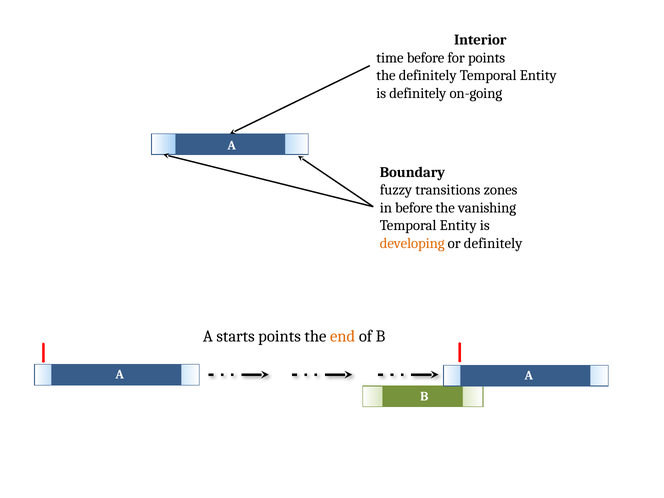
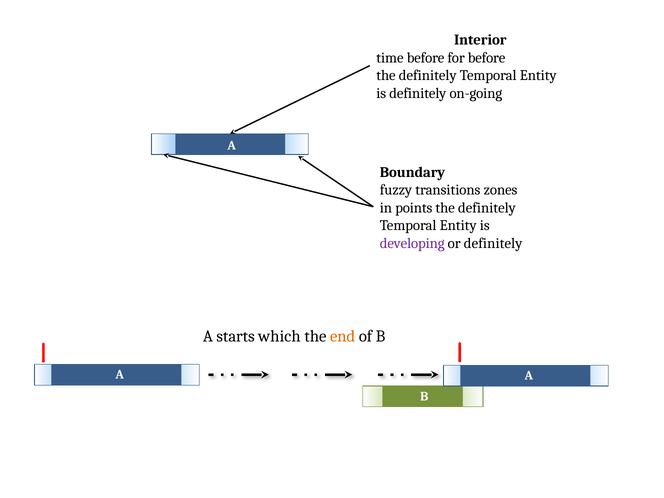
for points: points -> before (487, 58)
in before: before -> points (414, 208)
vanishing: vanishing -> definitely (487, 208)
developing colour: orange -> purple (412, 243)
starts points: points -> which (279, 336)
